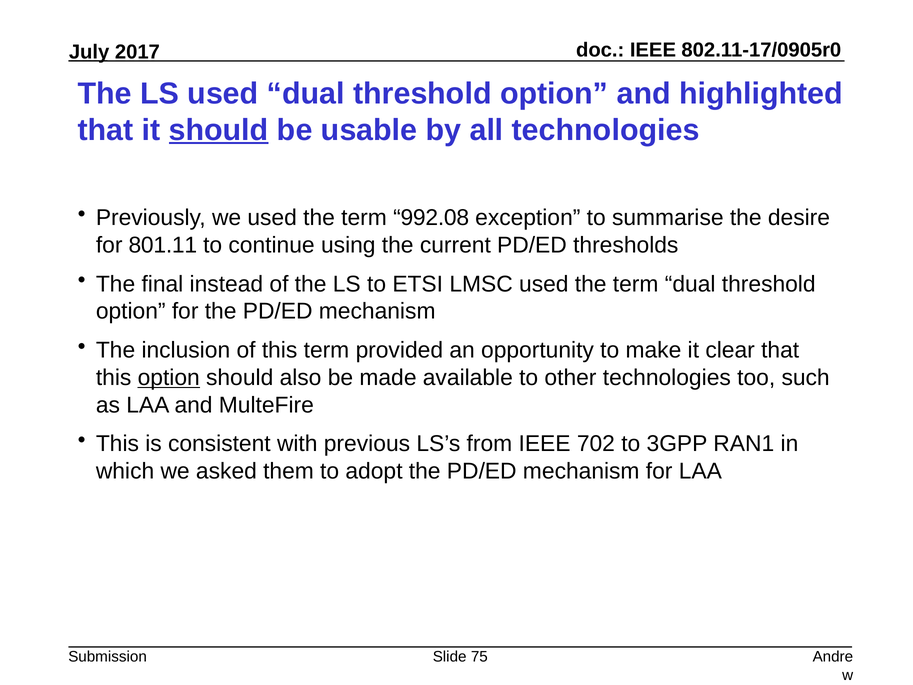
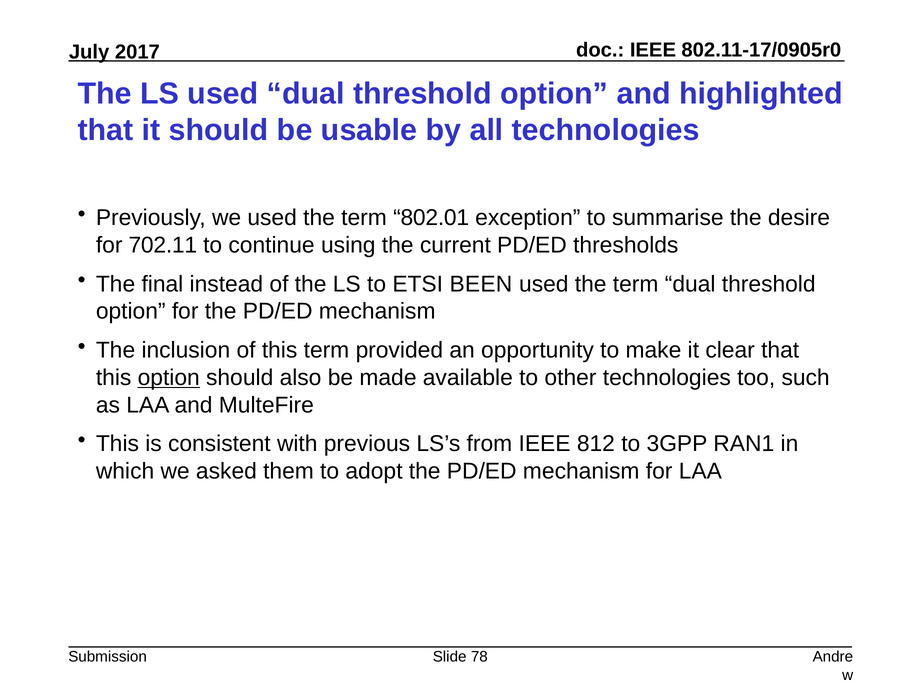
should underline: present -> none (219, 130)
992.08: 992.08 -> 802.01 (431, 218)
801.11: 801.11 -> 702.11 (163, 245)
LMSC: LMSC -> BEEN (481, 284)
702: 702 -> 812 (596, 444)
75: 75 -> 78 (479, 657)
